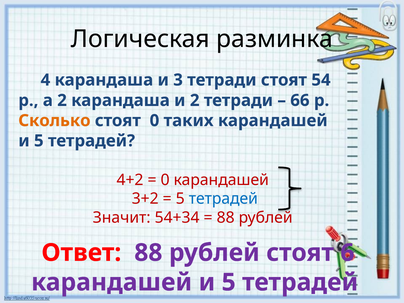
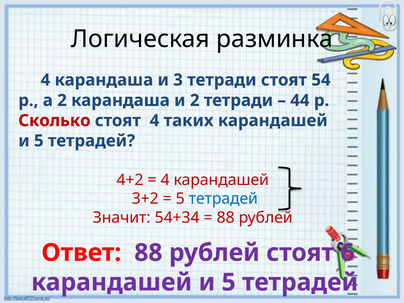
66: 66 -> 44 (300, 100)
Сколько colour: orange -> red (54, 121)
стоят 0: 0 -> 4 (154, 121)
0: 0 -> 4 (165, 180)
